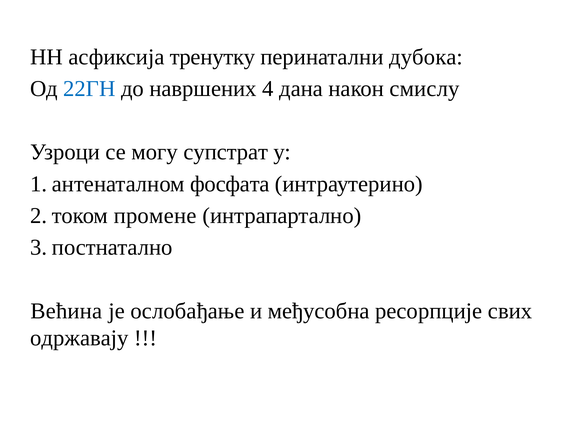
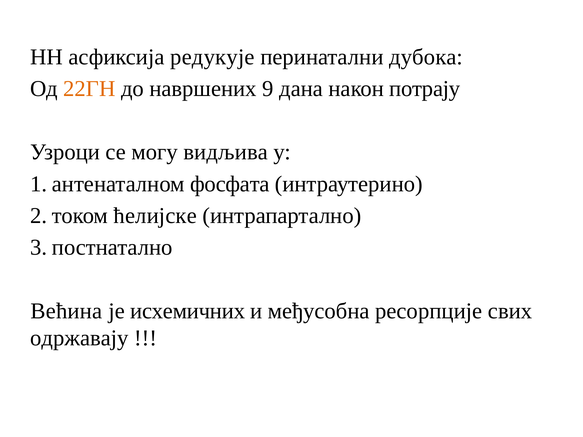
тренутку: тренутку -> редукује (212, 57)
22ГН colour: blue -> orange (89, 89)
4: 4 -> 9 (268, 89)
смислу: смислу -> потрају (425, 89)
супстрат: супстрат -> видљива (226, 152)
промене: промене -> ћелијске (155, 216)
ослобађање: ослобађање -> исхемичних (188, 311)
